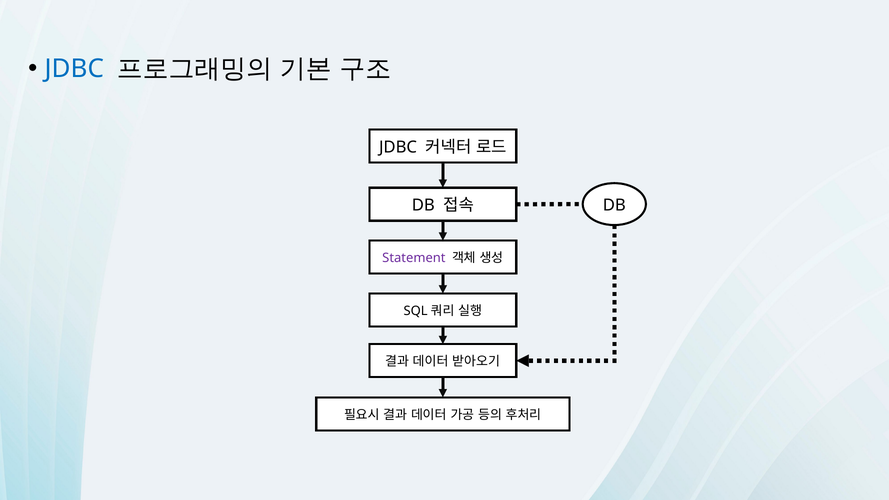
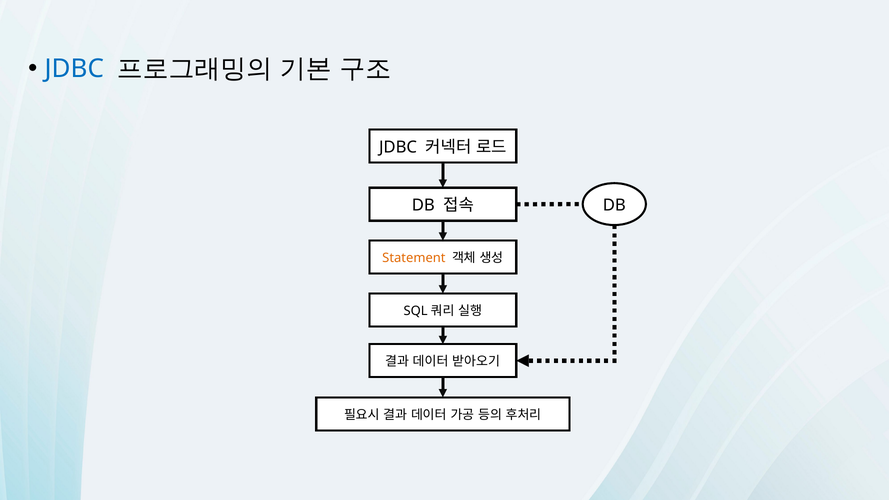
Statement colour: purple -> orange (414, 258)
